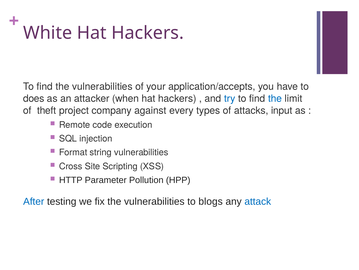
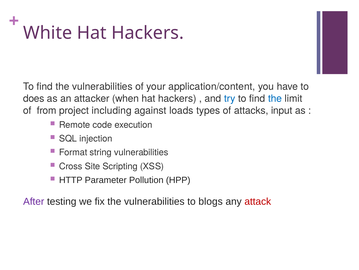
application/accepts: application/accepts -> application/content (212, 86)
theft: theft -> from (47, 110)
company: company -> including (112, 110)
every: every -> loads (181, 110)
After colour: blue -> purple (34, 201)
attack colour: blue -> red (258, 201)
